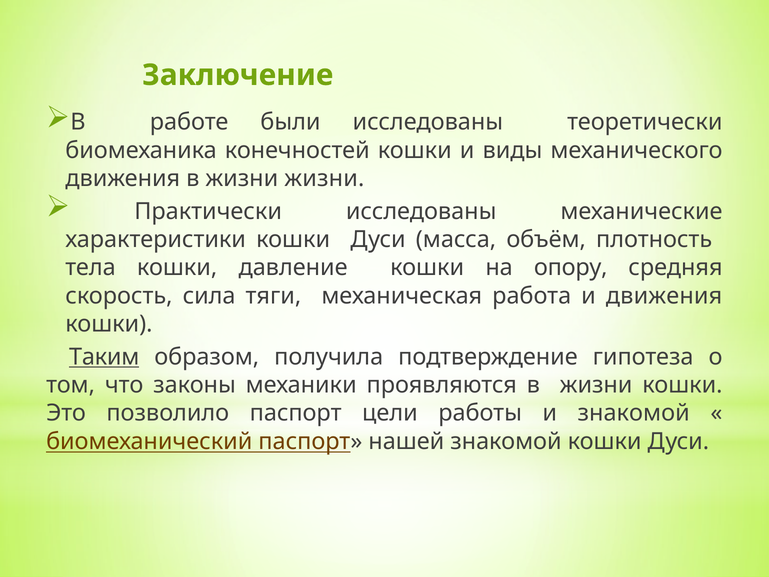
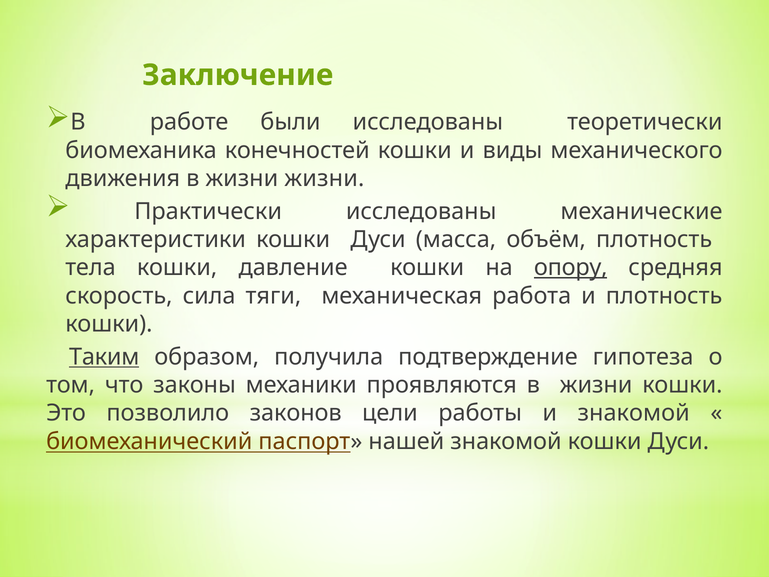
опору underline: none -> present (571, 268)
и движения: движения -> плотность (664, 296)
позволило паспорт: паспорт -> законов (296, 413)
